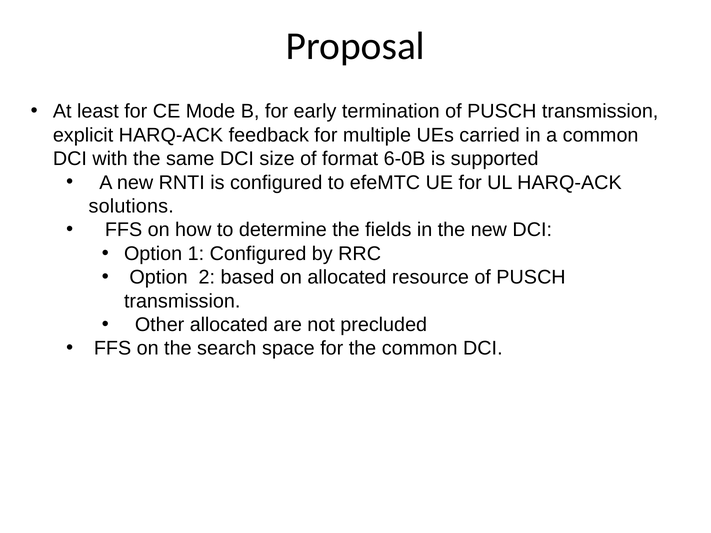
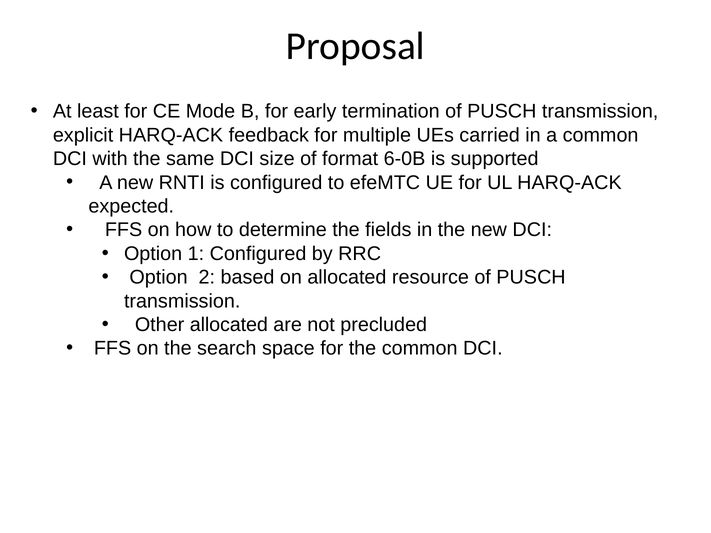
solutions: solutions -> expected (131, 206)
